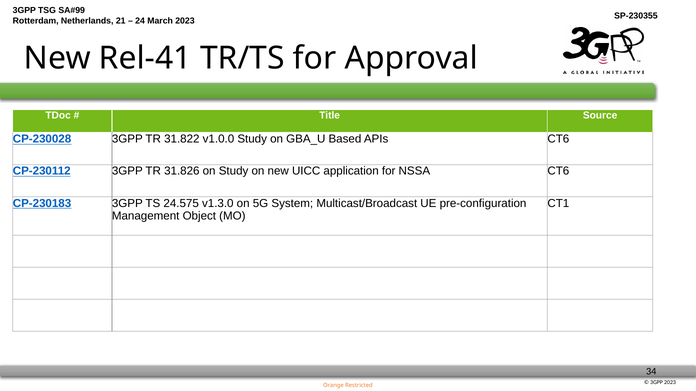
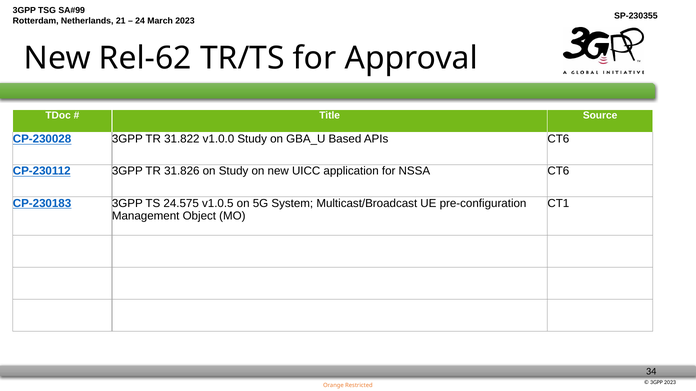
Rel-41: Rel-41 -> Rel-62 (145, 58)
v1.3.0: v1.3.0 -> v1.0.5 (218, 203)
